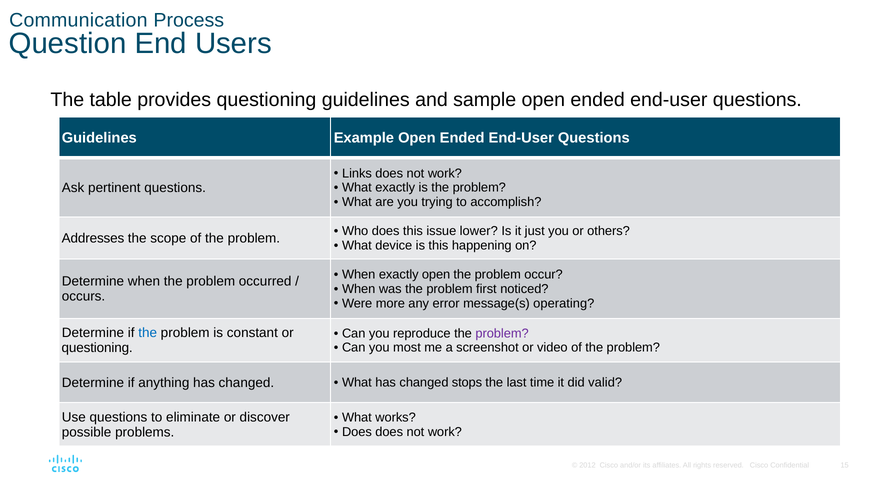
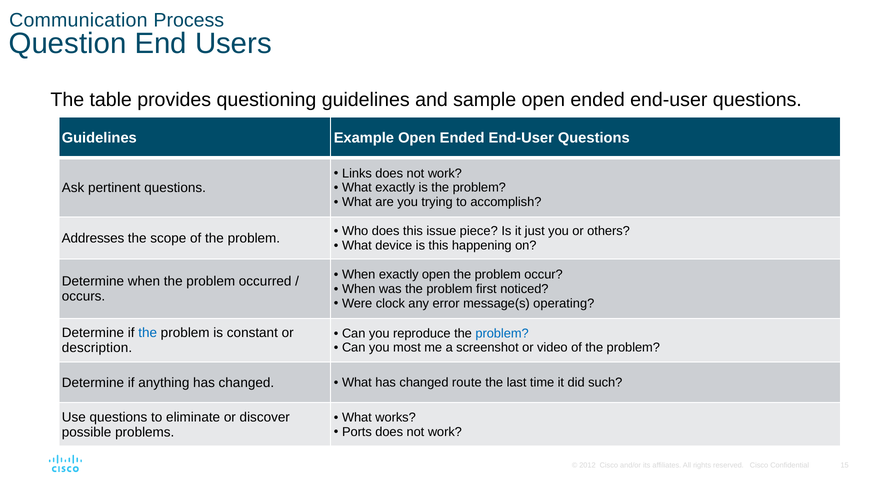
lower: lower -> piece (479, 231)
more: more -> clock (390, 303)
problem colour: purple -> blue (502, 333)
questioning: questioning -> description (97, 348)
stops: stops -> route (467, 383)
valid: valid -> such (605, 383)
Does: Does -> Ports (357, 432)
